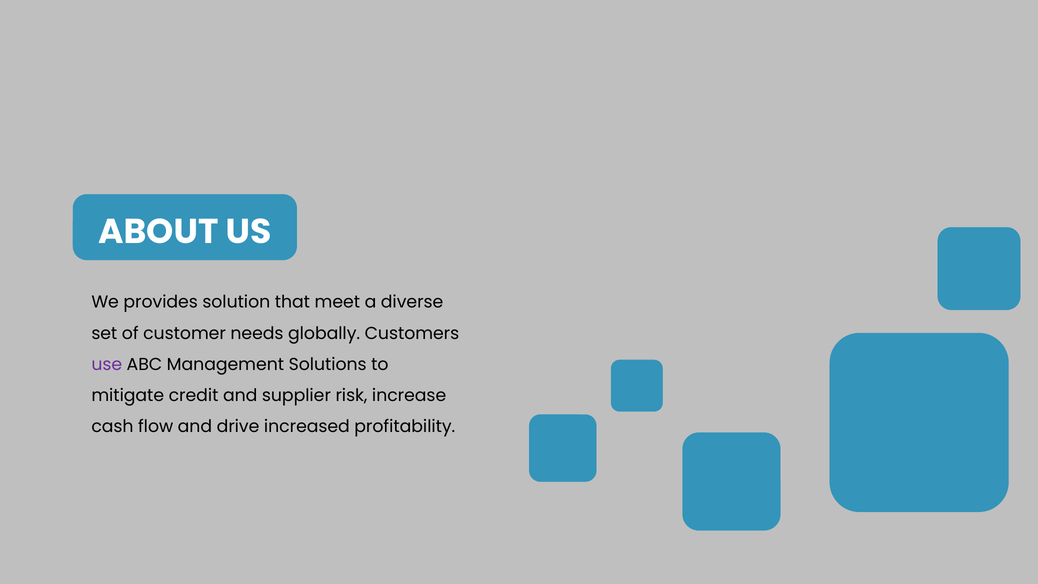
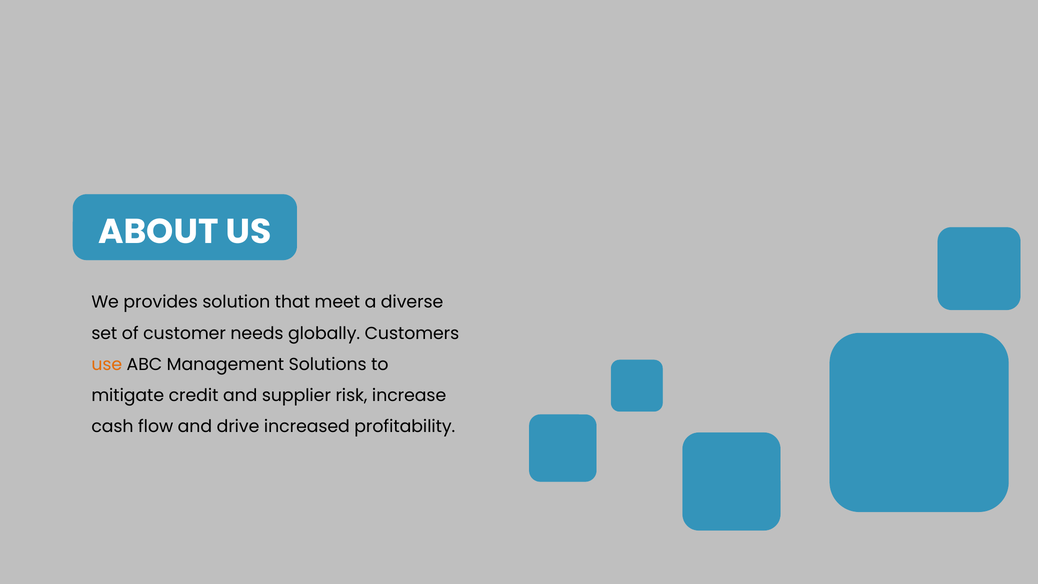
use colour: purple -> orange (107, 364)
